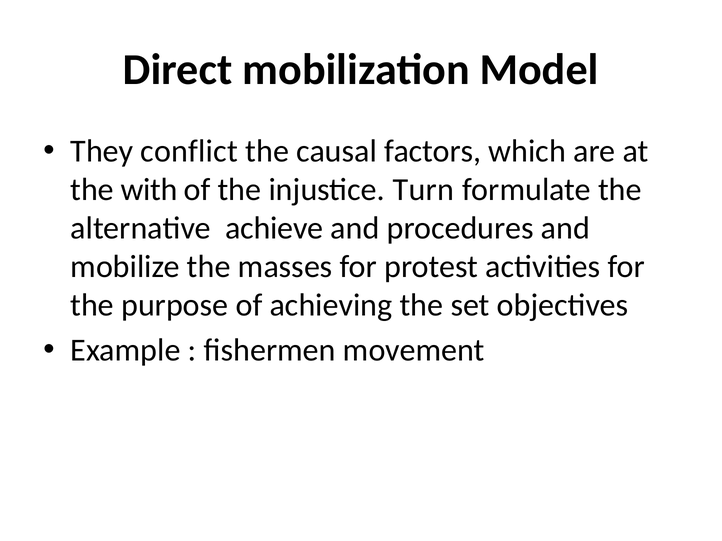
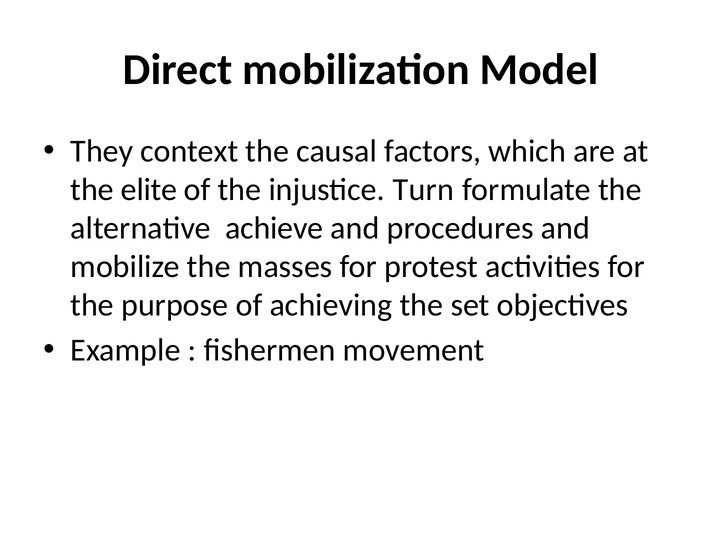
conflict: conflict -> context (189, 151)
with: with -> elite (149, 190)
